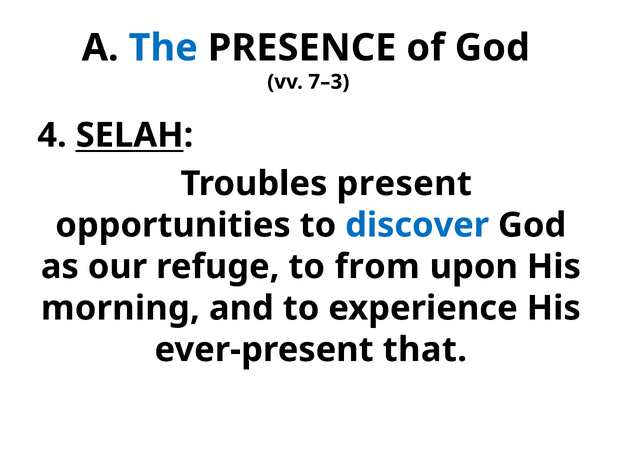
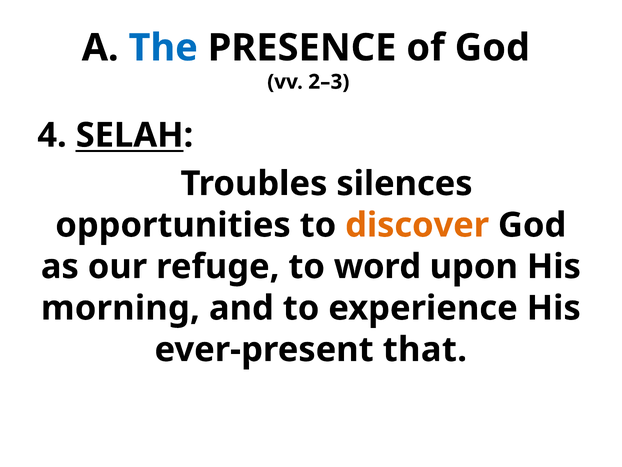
7–3: 7–3 -> 2–3 (329, 82)
present: present -> silences (404, 183)
discover colour: blue -> orange (417, 225)
from: from -> word (377, 266)
